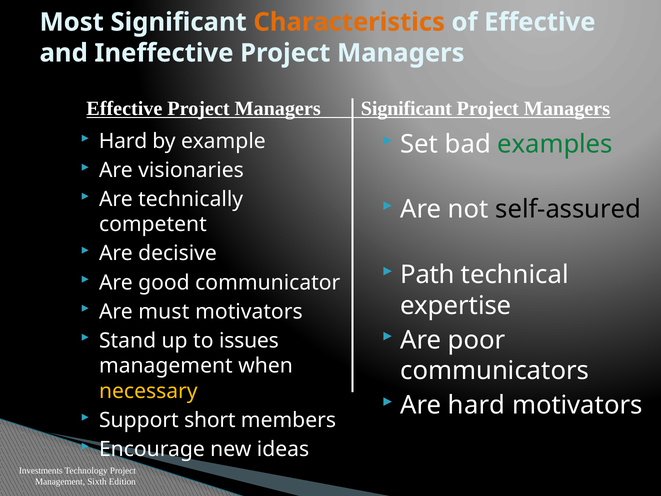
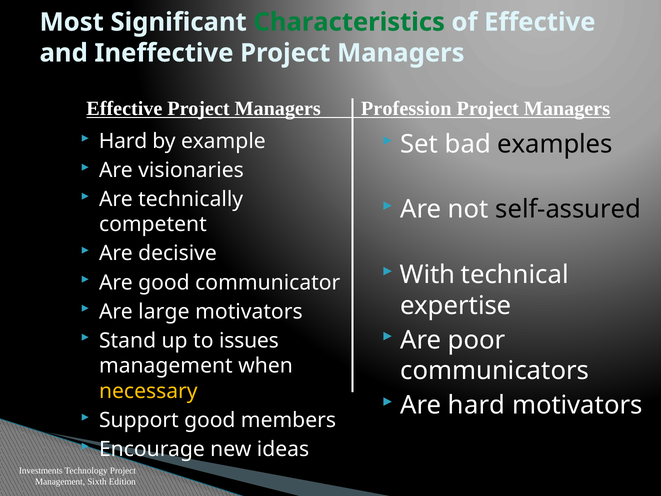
Characteristics colour: orange -> green (349, 22)
Managers Significant: Significant -> Profession (406, 109)
examples colour: green -> black (555, 144)
Path: Path -> With (427, 275)
must: must -> large (164, 311)
Support short: short -> good (210, 420)
